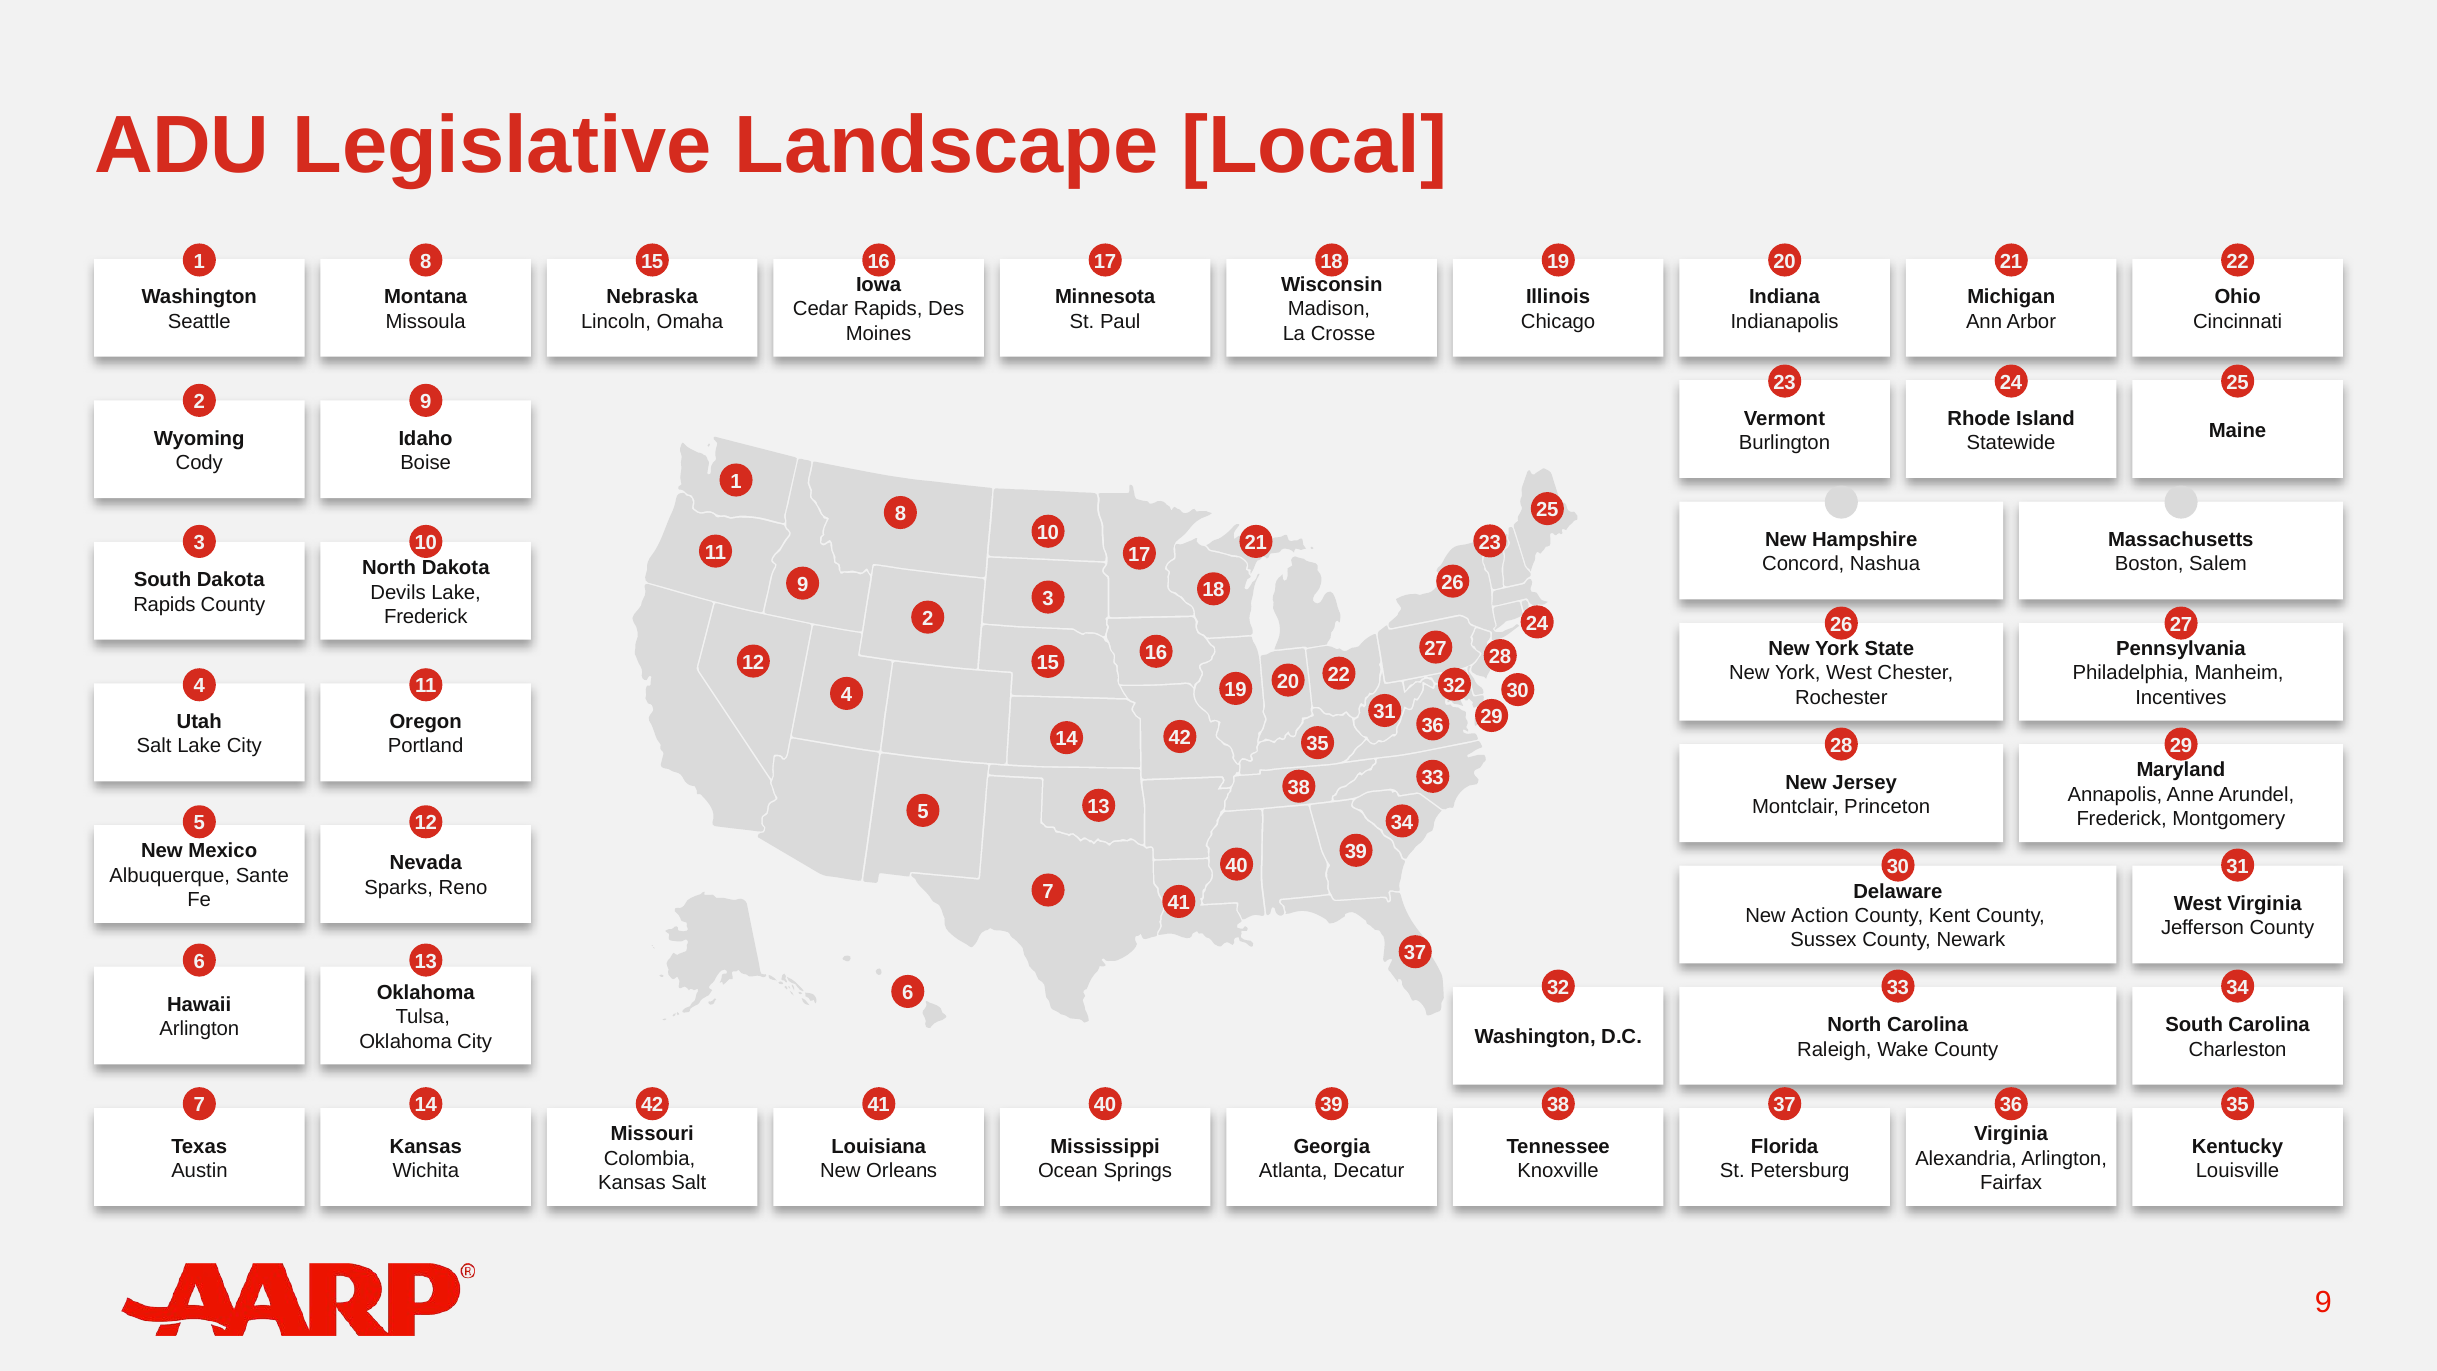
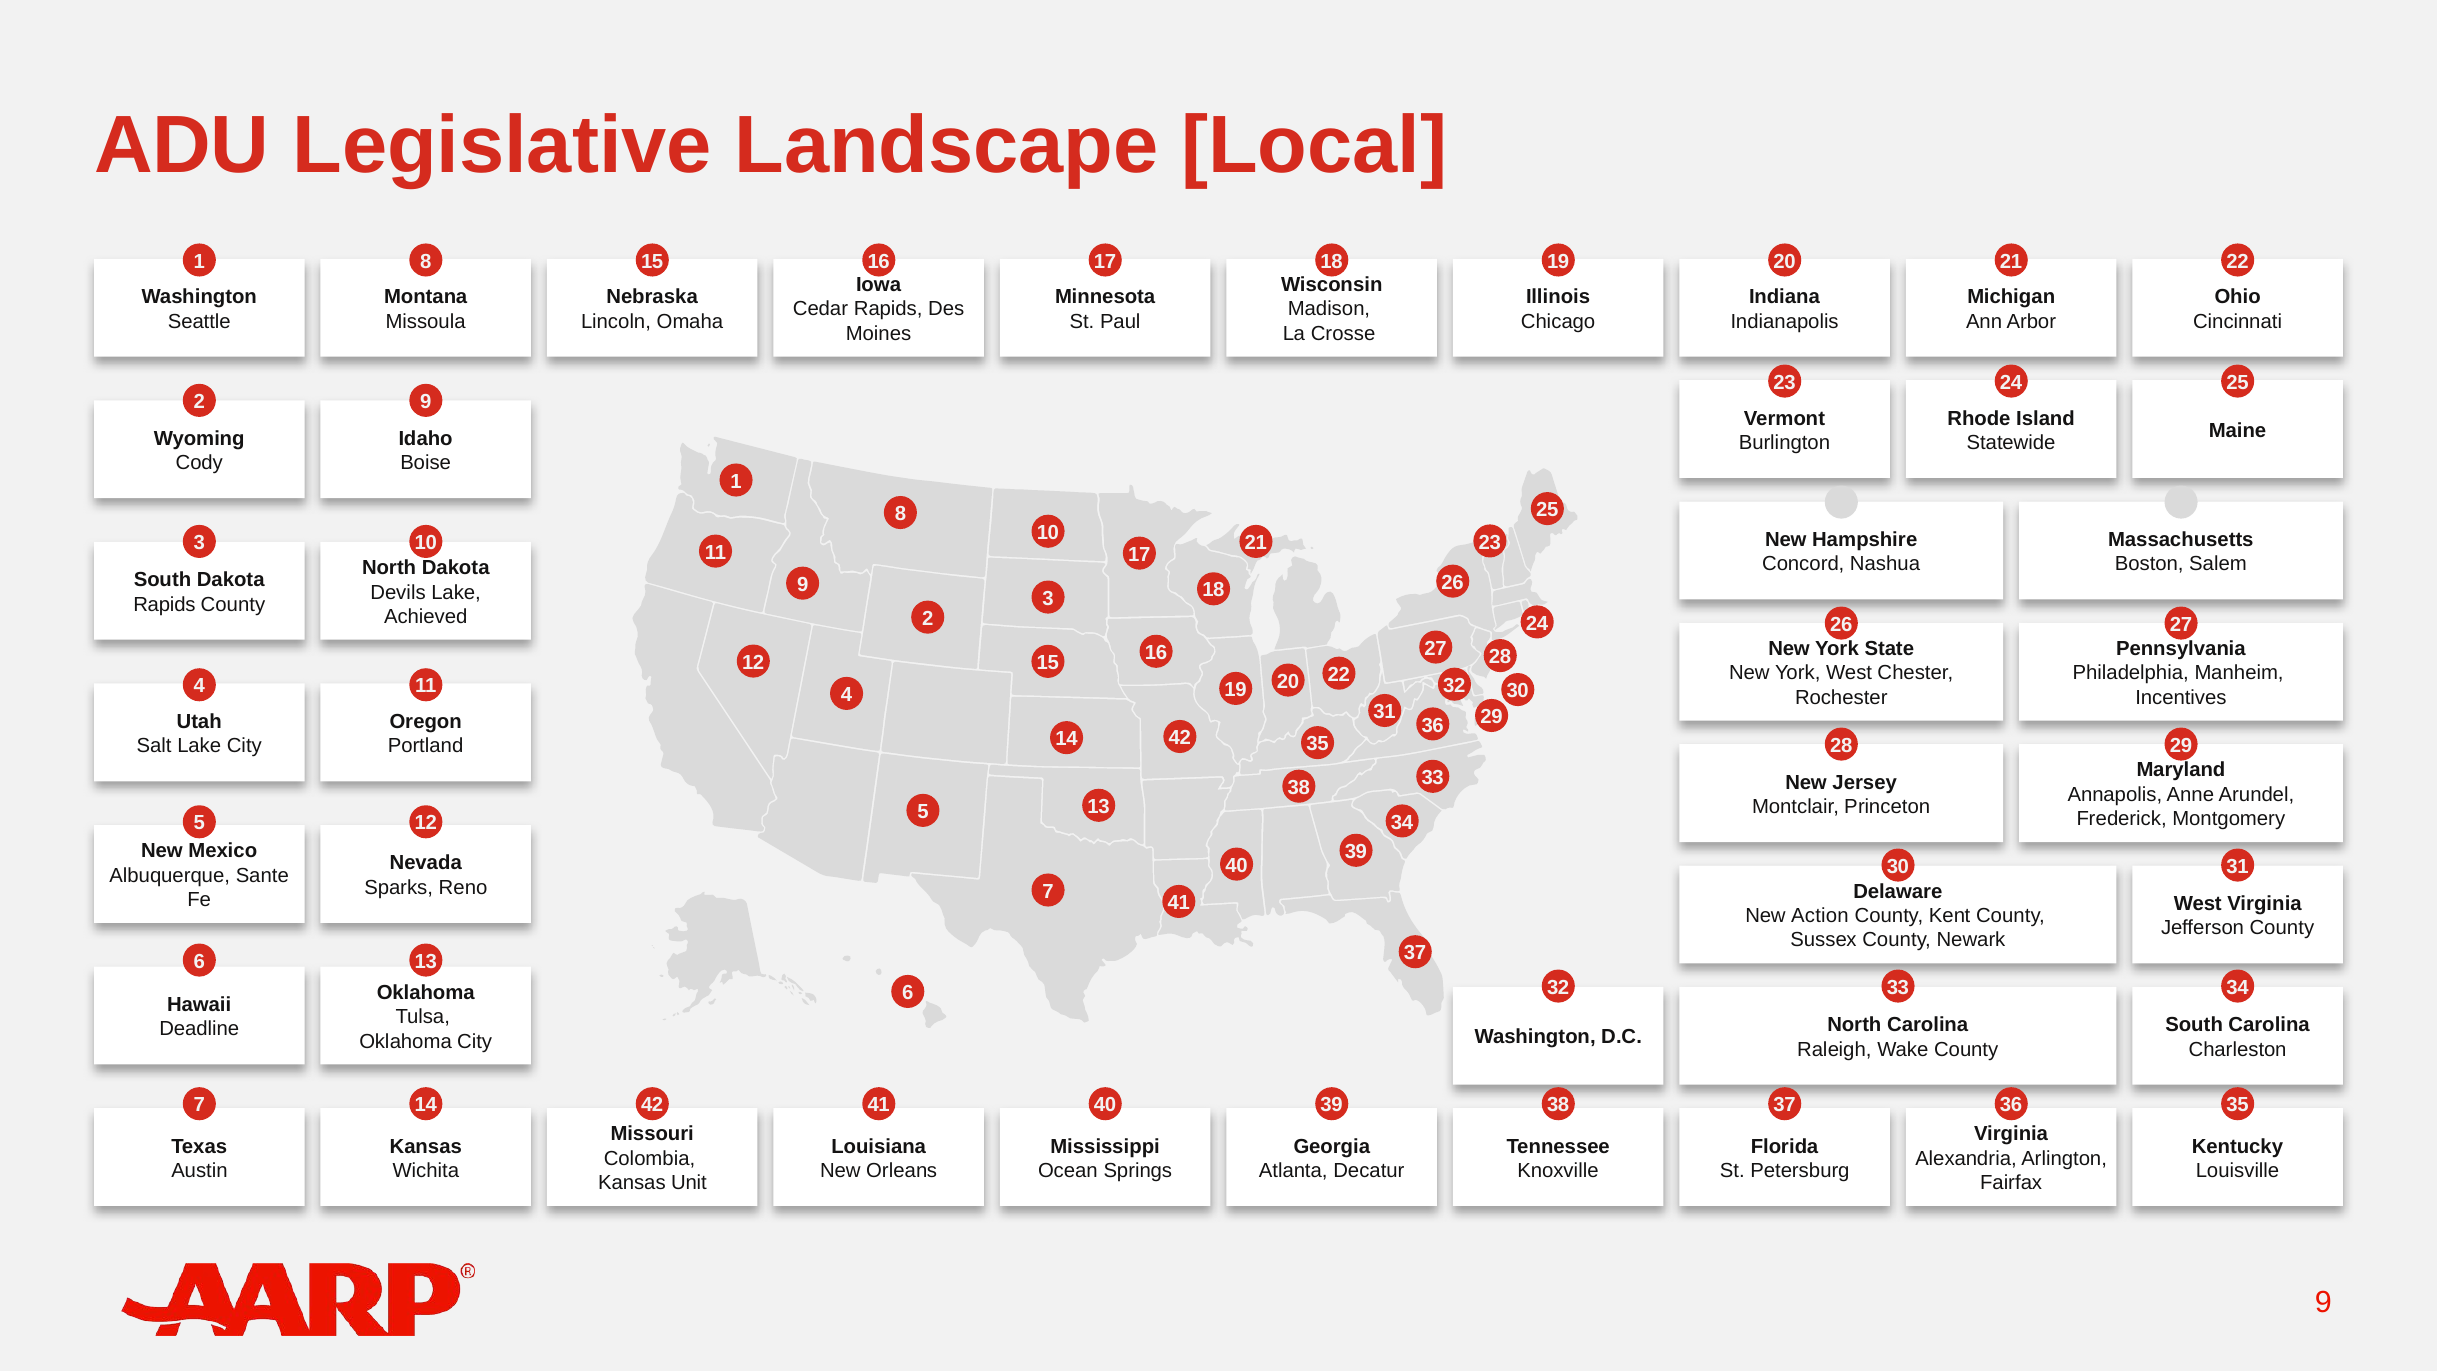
Frederick: Frederick -> Achieved (426, 617)
Arlington: Arlington -> Deadline (199, 1029)
Kansas Salt: Salt -> Unit (689, 1183)
